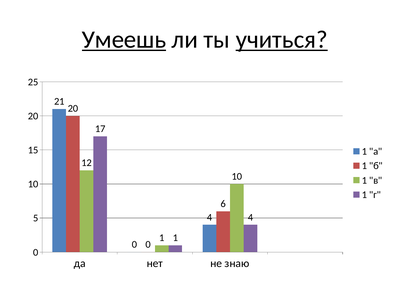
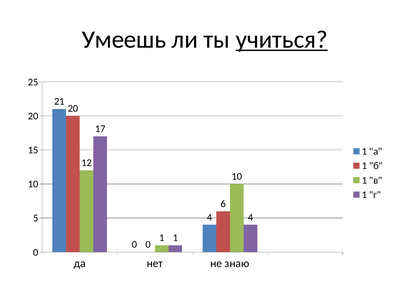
Умеешь underline: present -> none (124, 40)
